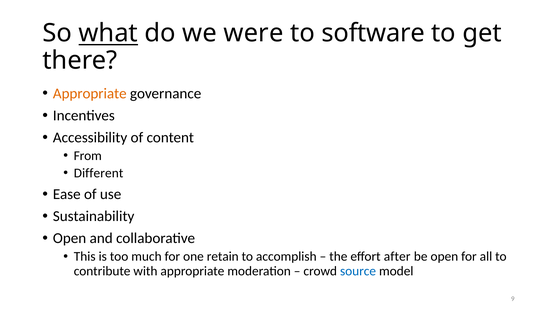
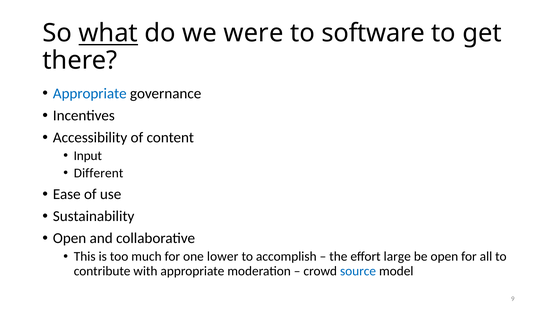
Appropriate colour: orange -> blue (90, 94)
From: From -> Input (88, 156)
retain: retain -> lower (223, 257)
after: after -> large (397, 257)
